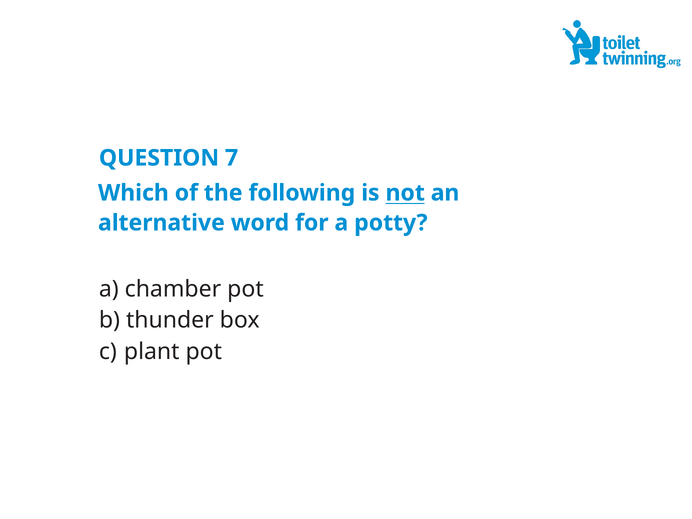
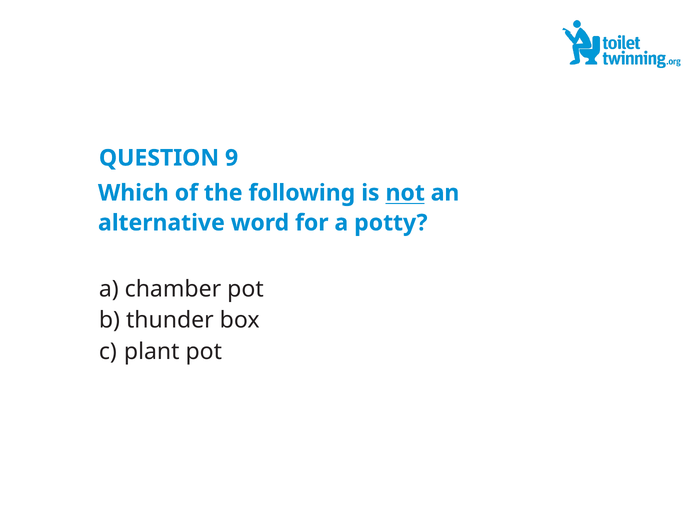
7: 7 -> 9 (232, 158)
